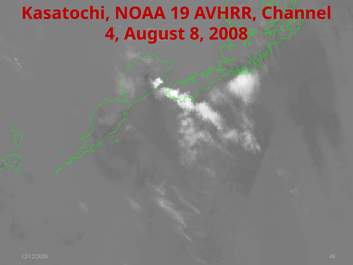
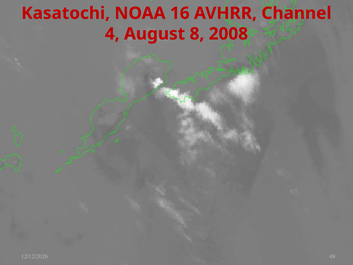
19: 19 -> 16 (180, 13)
